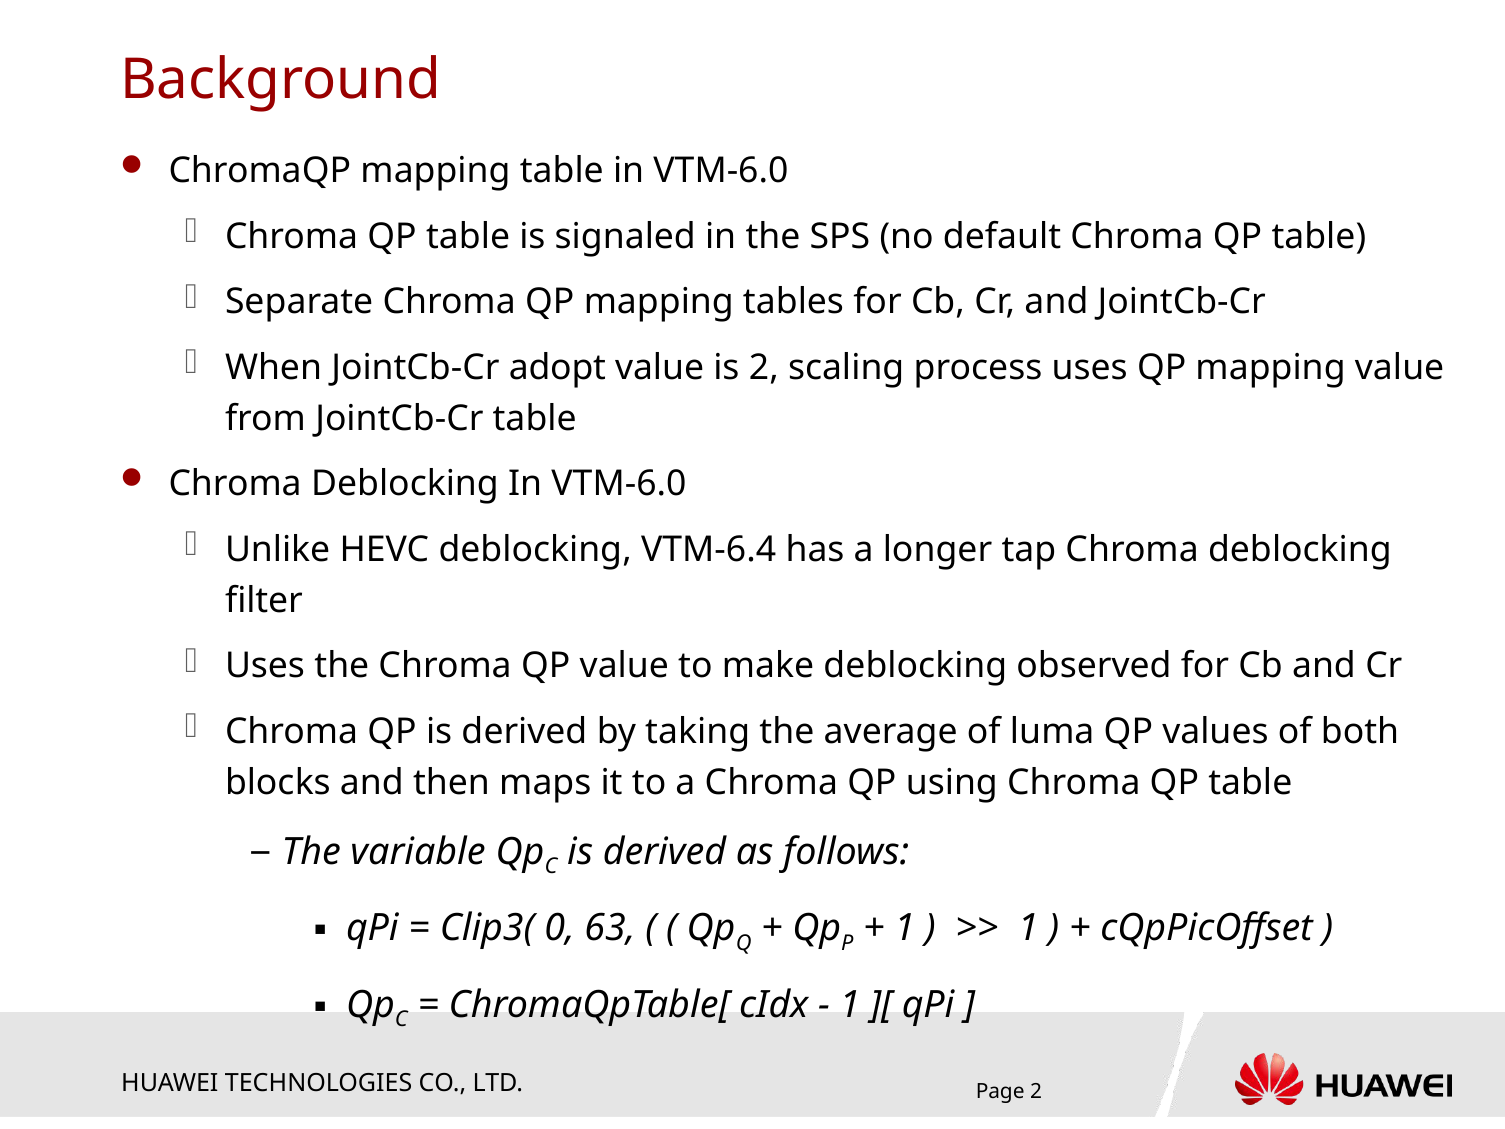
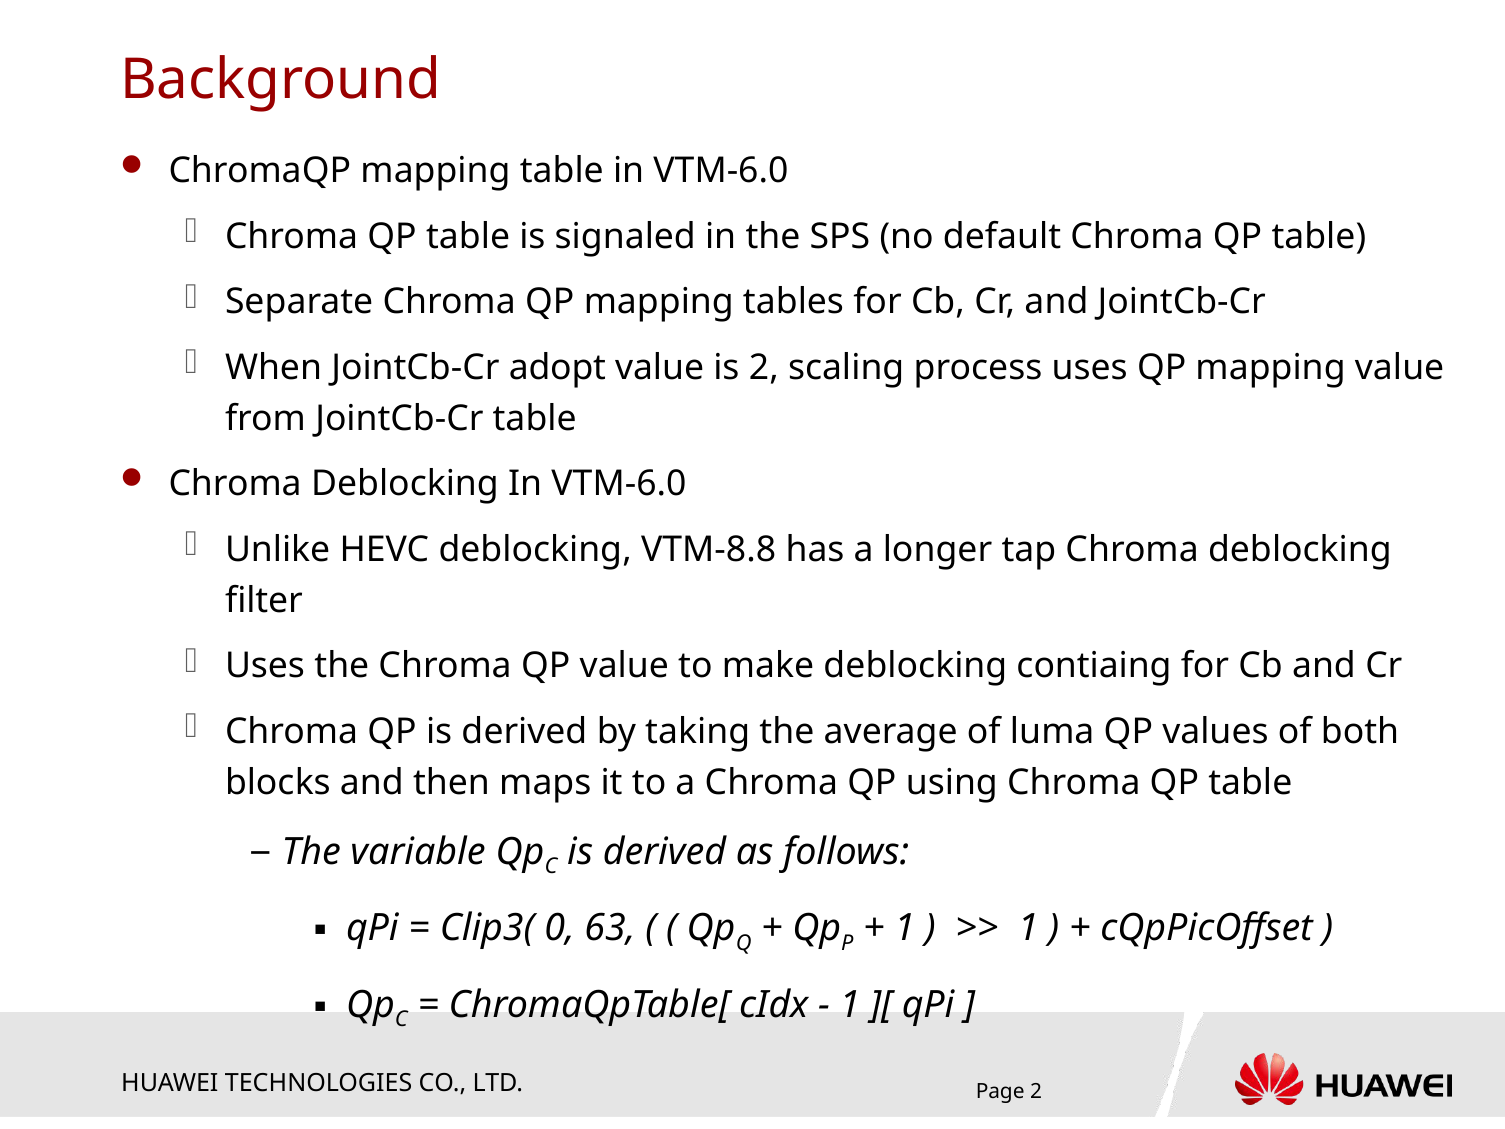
VTM-6.4: VTM-6.4 -> VTM-8.8 (709, 549)
observed: observed -> contiaing (1094, 666)
